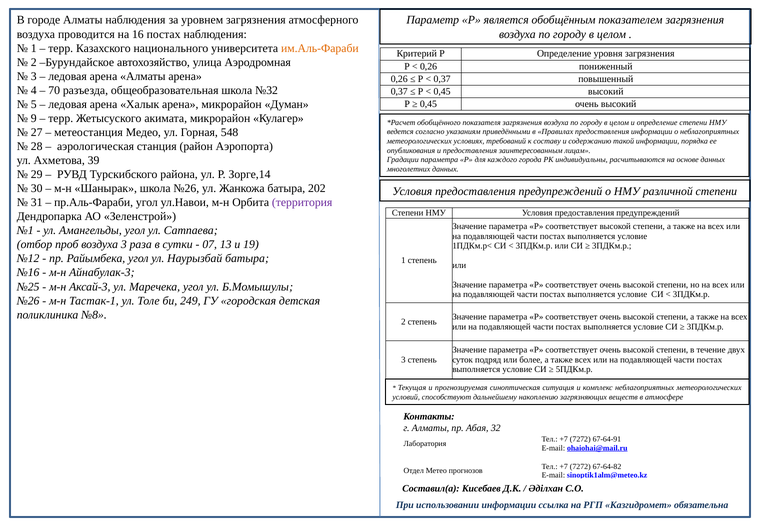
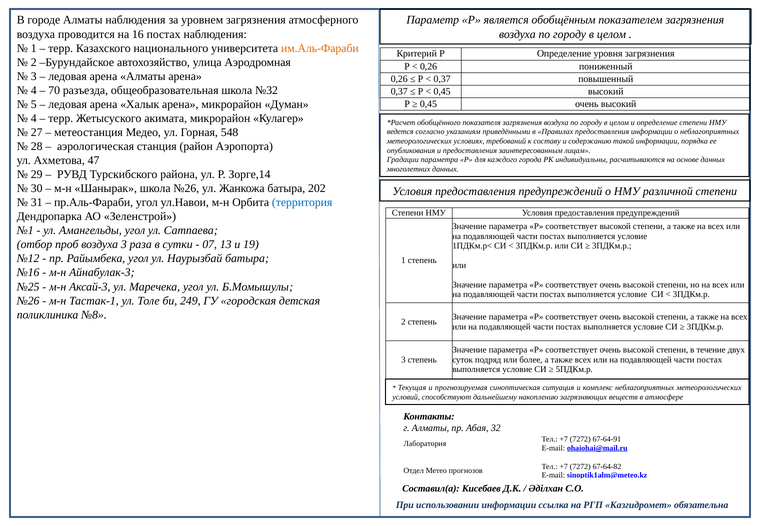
9: 9 -> 4 (34, 118)
39: 39 -> 47 (94, 160)
территория colour: purple -> blue (302, 203)
